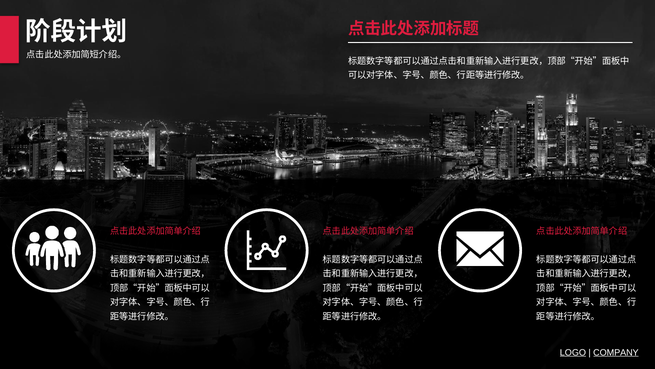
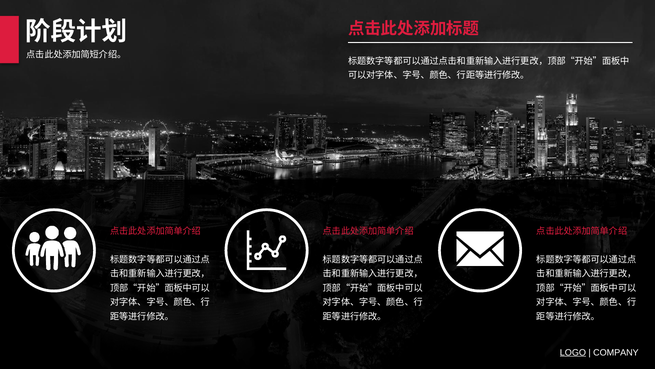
COMPANY underline: present -> none (616, 352)
